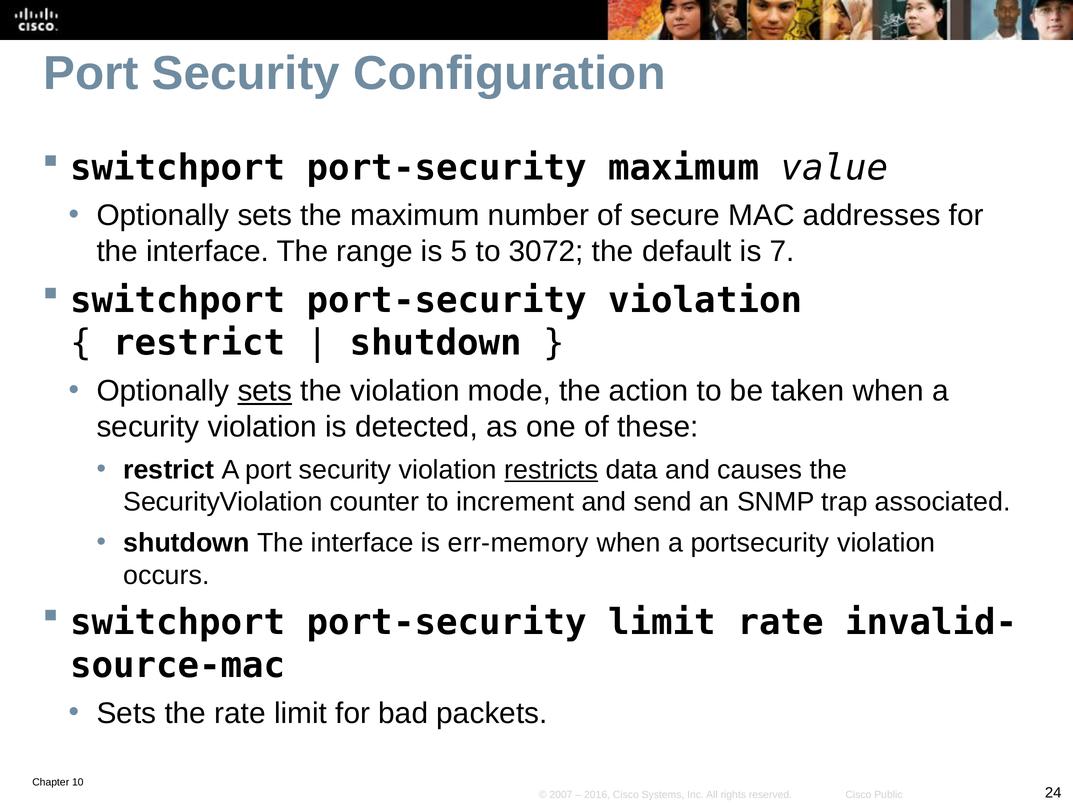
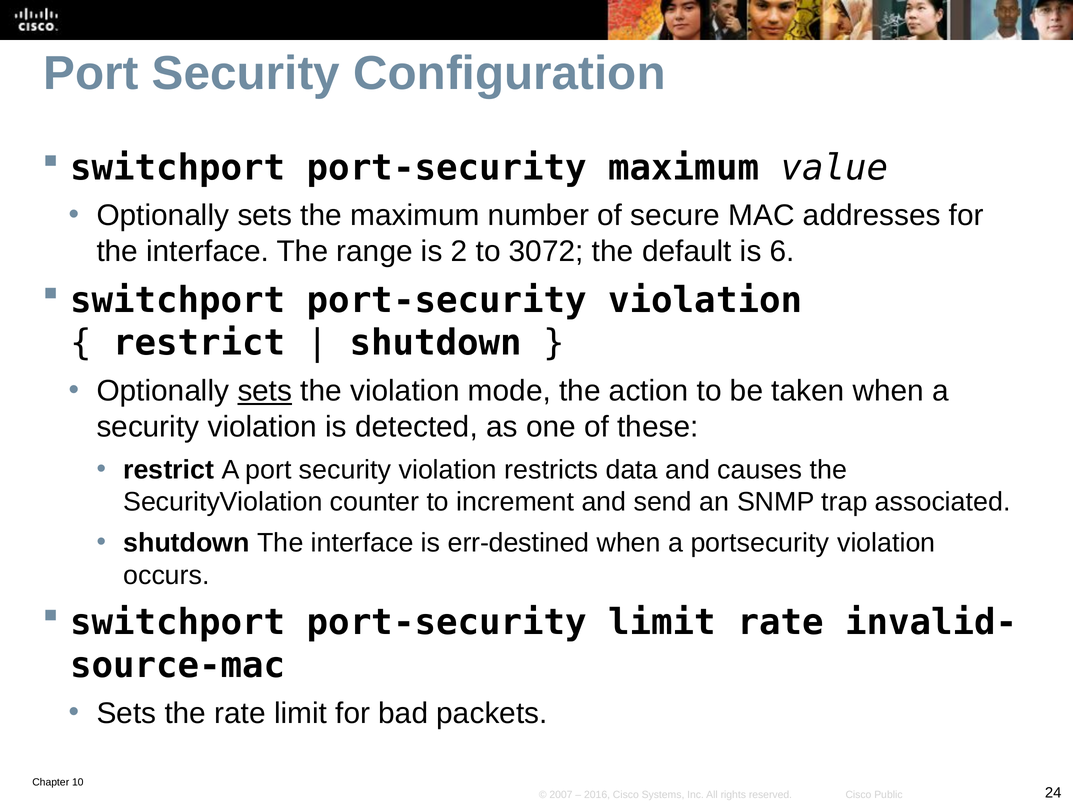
5: 5 -> 2 (459, 251)
7: 7 -> 6 (782, 251)
restricts underline: present -> none (551, 470)
err-memory: err-memory -> err-destined (519, 543)
